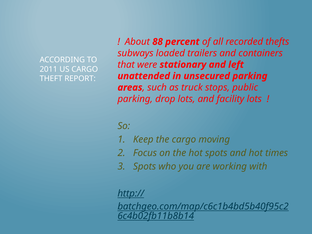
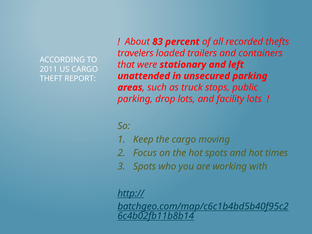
88: 88 -> 83 (158, 42)
subways: subways -> travelers (136, 53)
